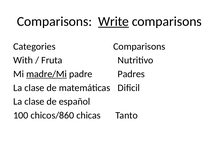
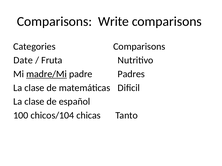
Write underline: present -> none (114, 21)
With: With -> Date (23, 60)
chicos/860: chicos/860 -> chicos/104 (52, 116)
